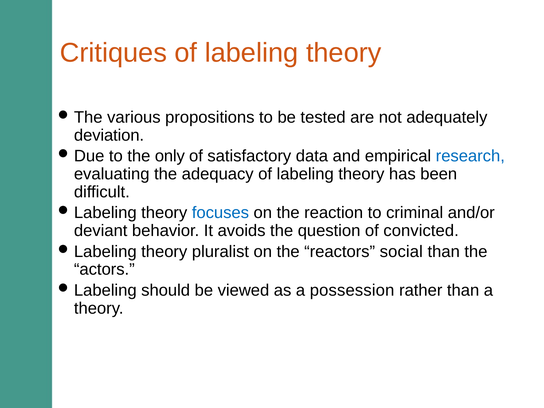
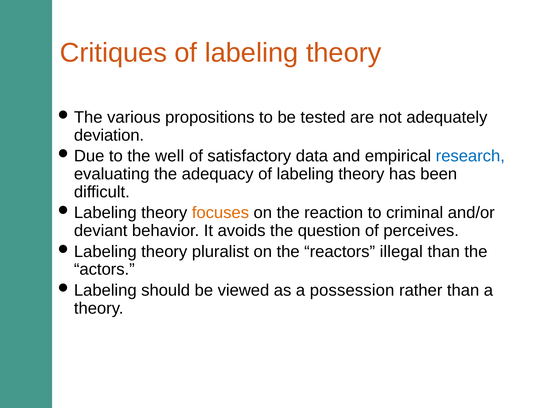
only: only -> well (170, 156)
focuses colour: blue -> orange (220, 213)
convicted: convicted -> perceives (421, 231)
social: social -> illegal (401, 252)
